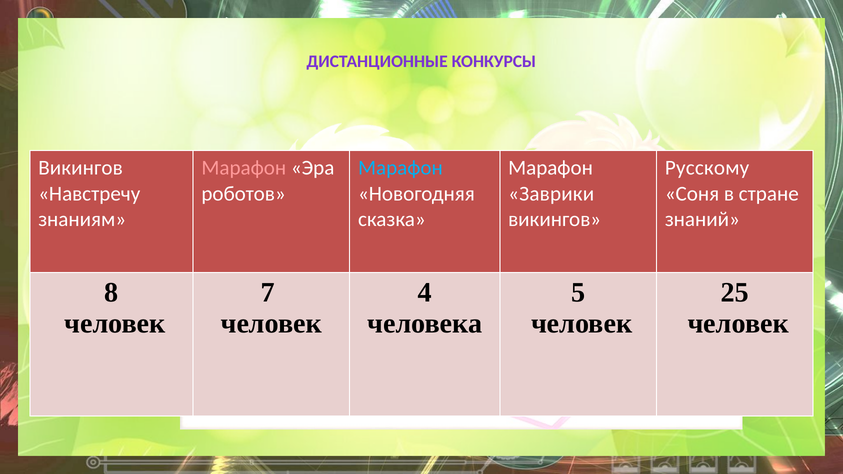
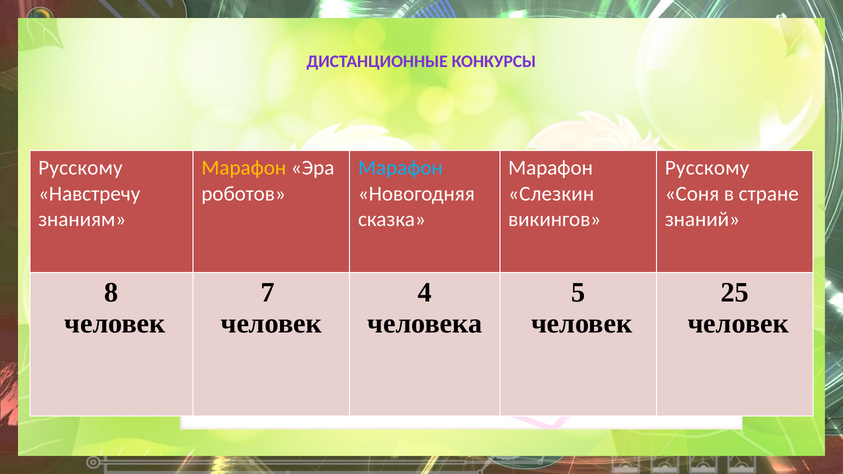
Викингов: Викингов -> Русскому (81, 168)
Марафон colour: pink -> yellow (244, 168)
Заврики: Заврики -> Слезкин (551, 194)
